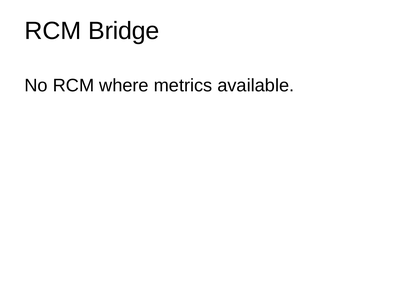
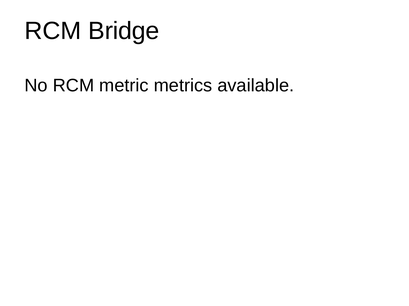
where: where -> metric (124, 86)
